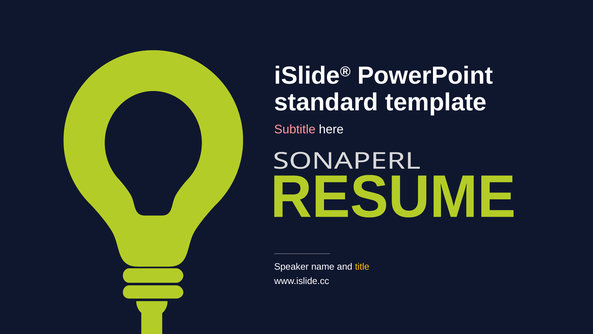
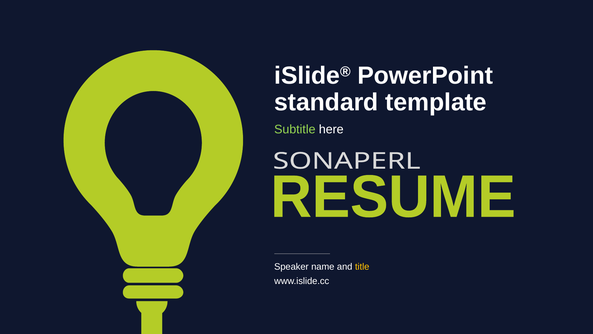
Subtitle colour: pink -> light green (295, 129)
